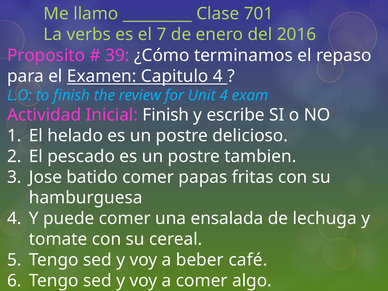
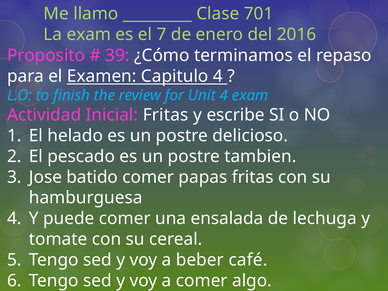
La verbs: verbs -> exam (89, 34)
Inicial Finish: Finish -> Fritas (166, 115)
